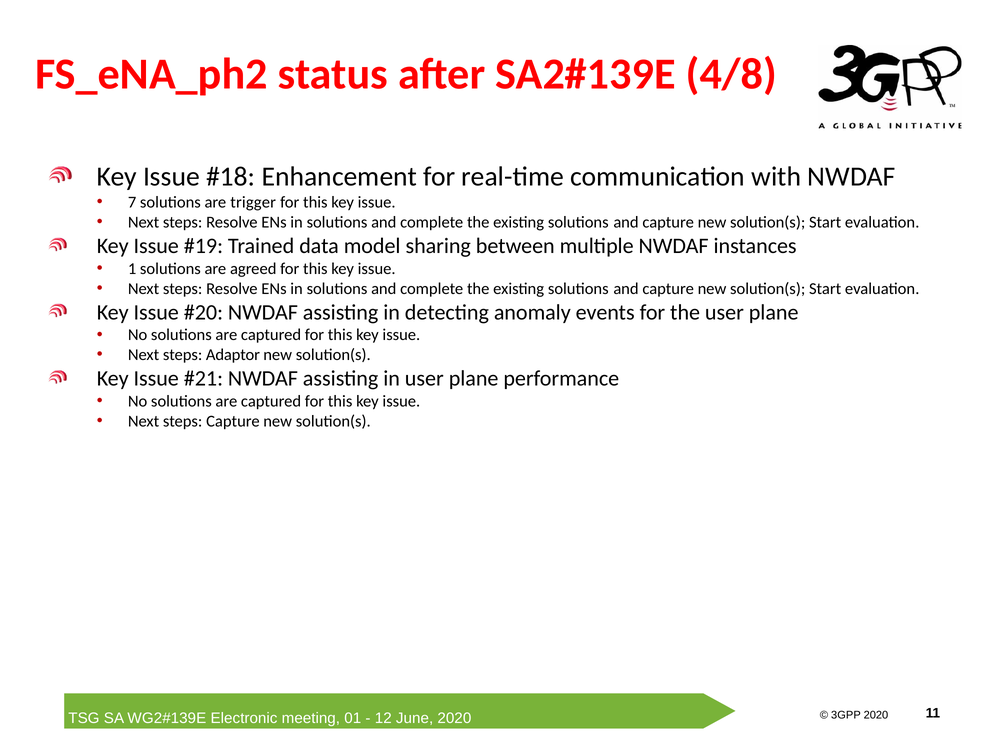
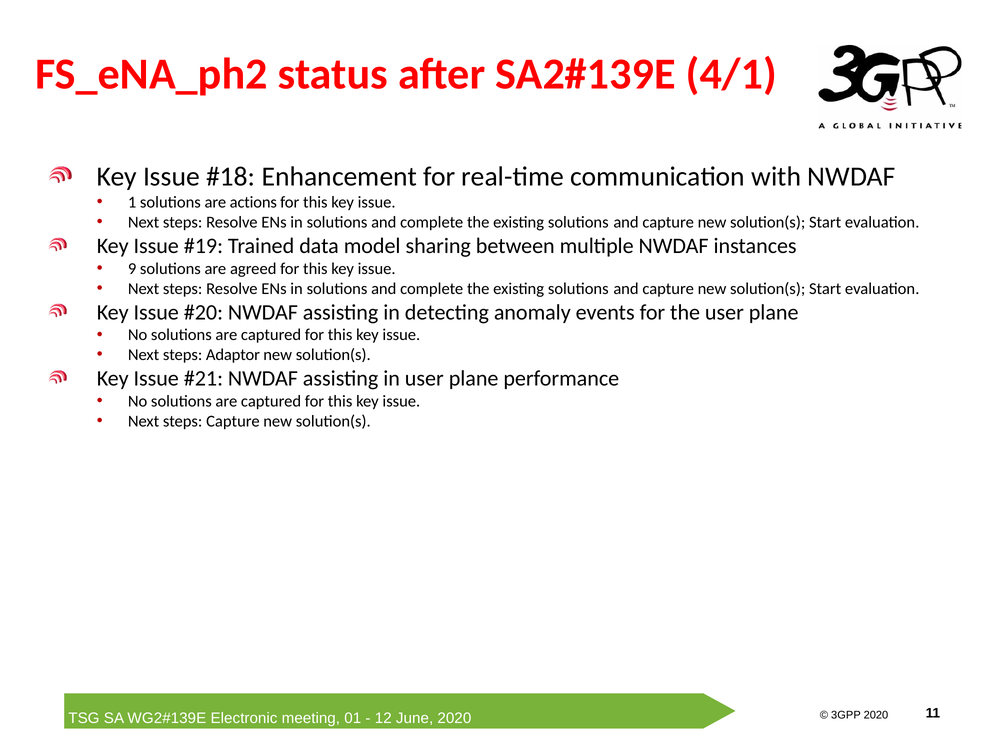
4/8: 4/8 -> 4/1 (731, 74)
7: 7 -> 1 (132, 203)
trigger: trigger -> actions (253, 203)
1: 1 -> 9 (132, 269)
